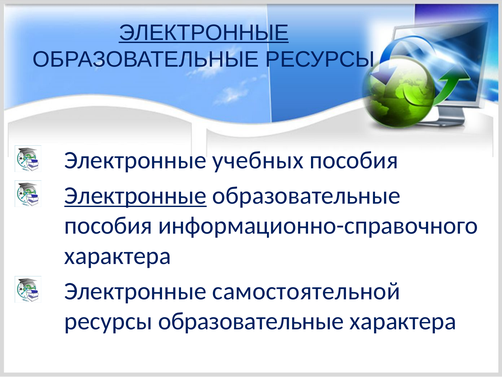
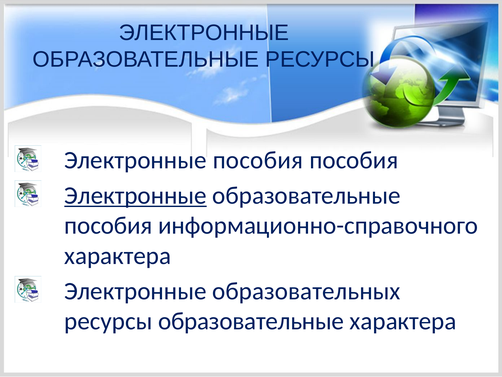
ЭЛЕКТРОННЫЕ underline: present -> none (204, 33)
Электронные учебных: учебных -> пособия (258, 160)
самостоятельной: самостоятельной -> образовательных (306, 291)
